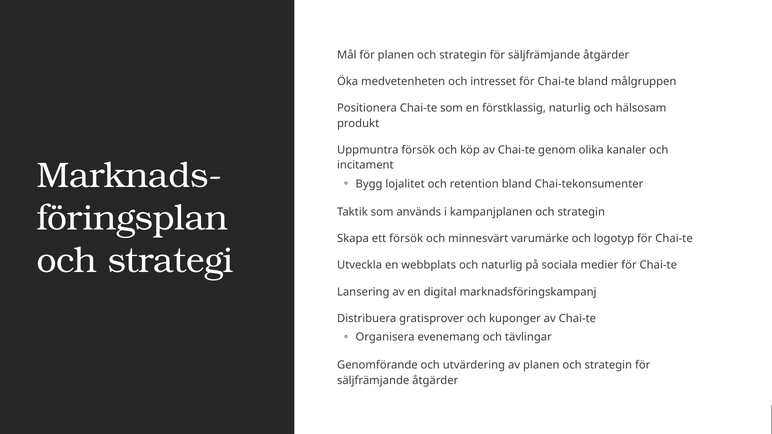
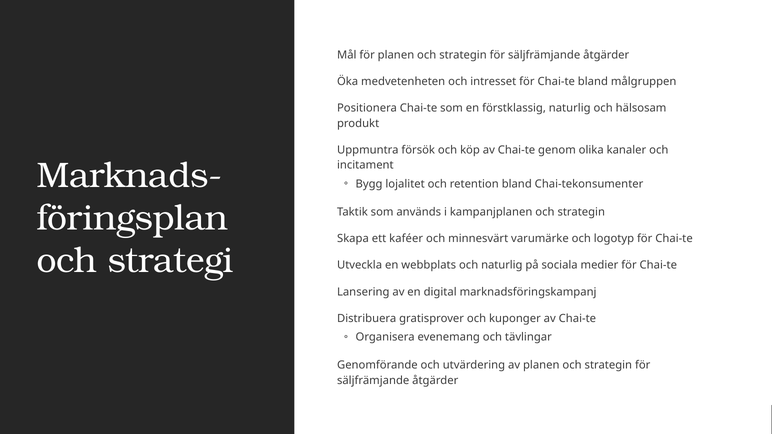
ett försök: försök -> kaféer (406, 239)
